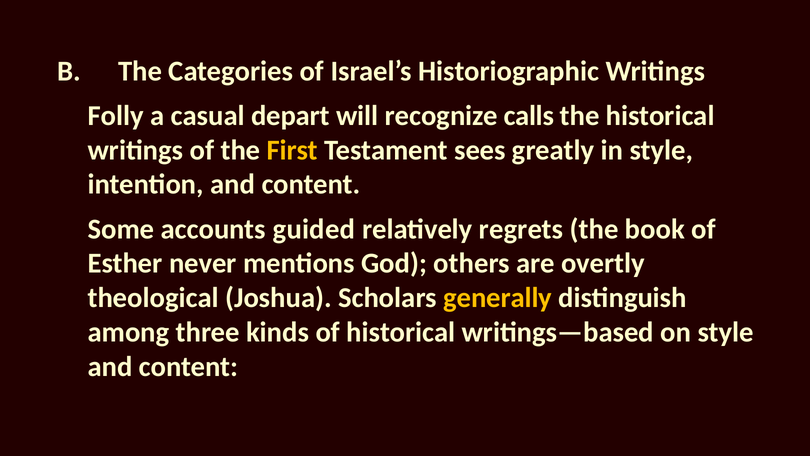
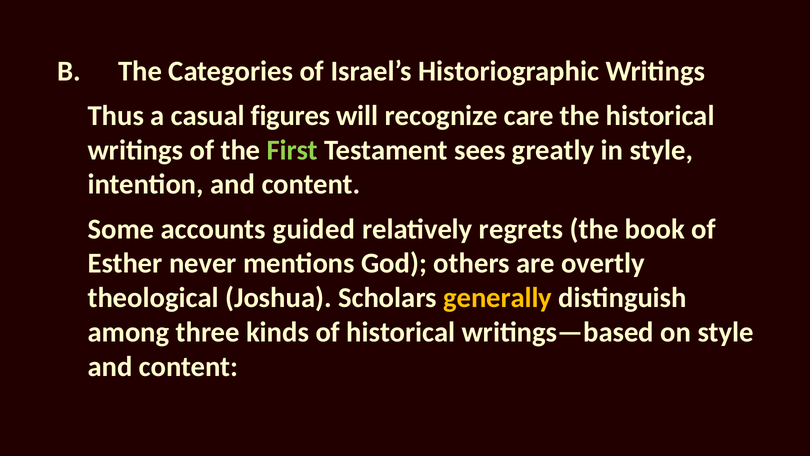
Folly: Folly -> Thus (116, 116)
depart: depart -> figures (291, 116)
calls: calls -> care (529, 116)
First colour: yellow -> light green (292, 150)
